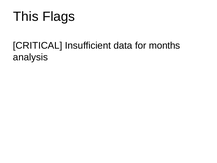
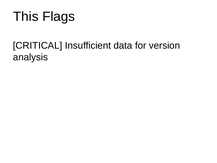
months: months -> version (164, 46)
